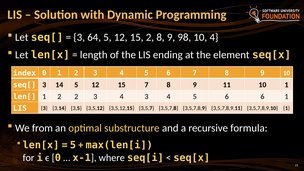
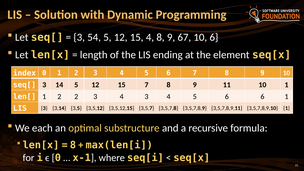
64: 64 -> 54 (94, 37)
15 2: 2 -> 4 (150, 37)
98: 98 -> 67 (184, 37)
10 4: 4 -> 6 (214, 37)
from: from -> each (42, 128)
5: 5 -> 8 (73, 145)
